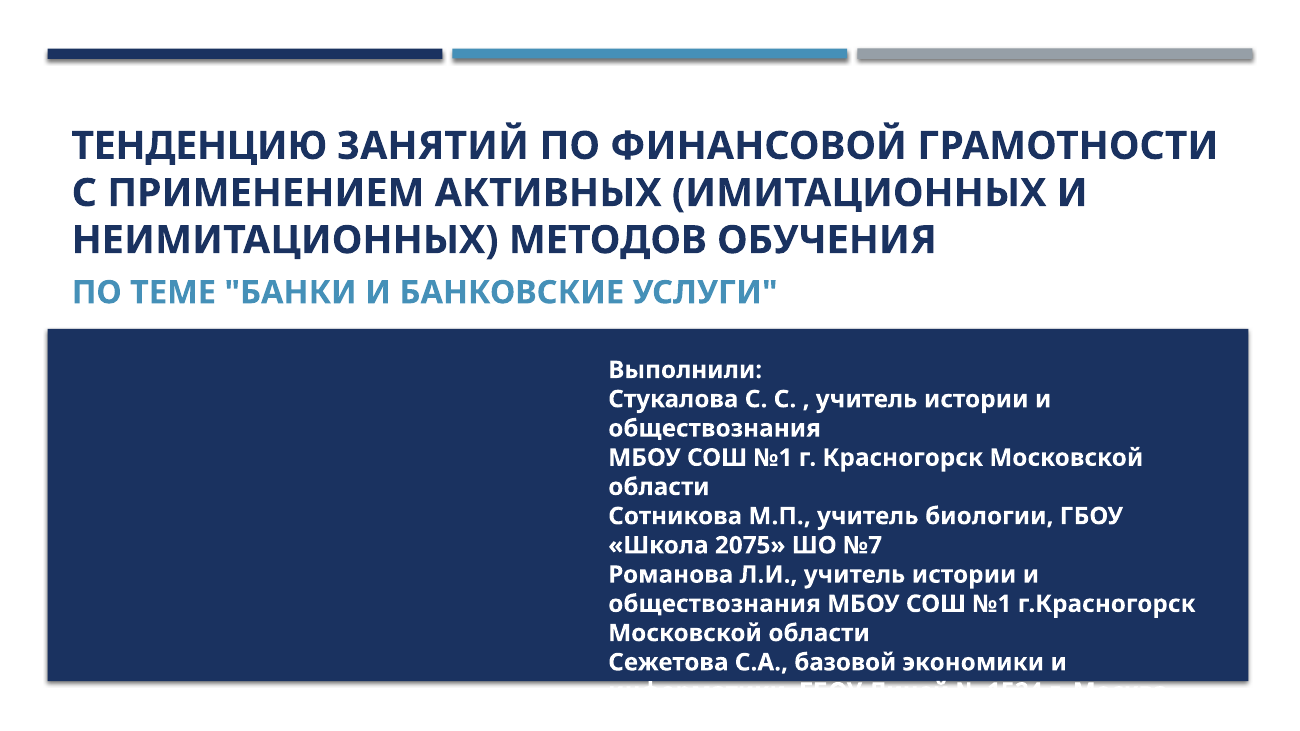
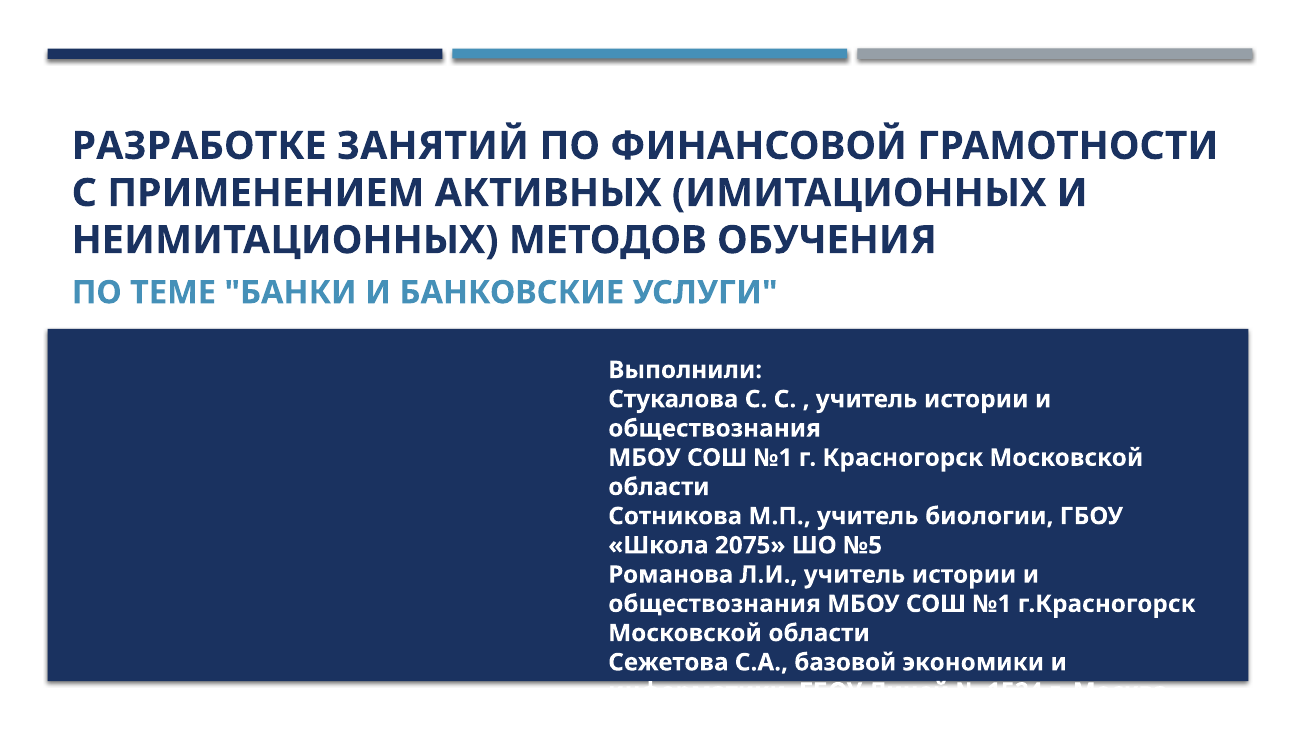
ТЕНДЕНЦИЮ: ТЕНДЕНЦИЮ -> РАЗРАБОТКЕ (199, 146)
№7: №7 -> №5 (863, 546)
